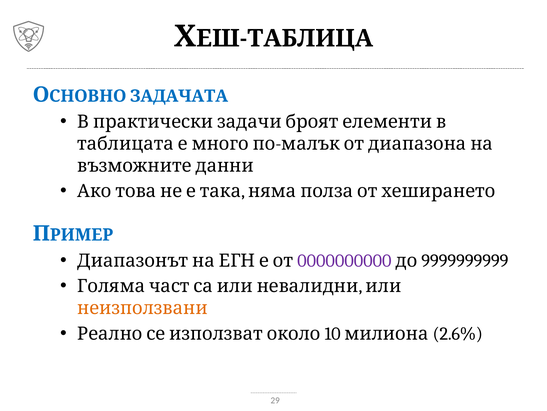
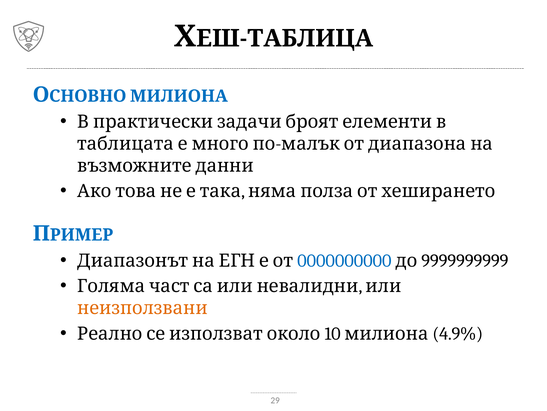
ЗАДАЧАТА: ЗАДАЧАТА -> МИЛИОНА (179, 96)
0000000000 colour: purple -> blue (344, 260)
2.6%: 2.6% -> 4.9% (458, 333)
